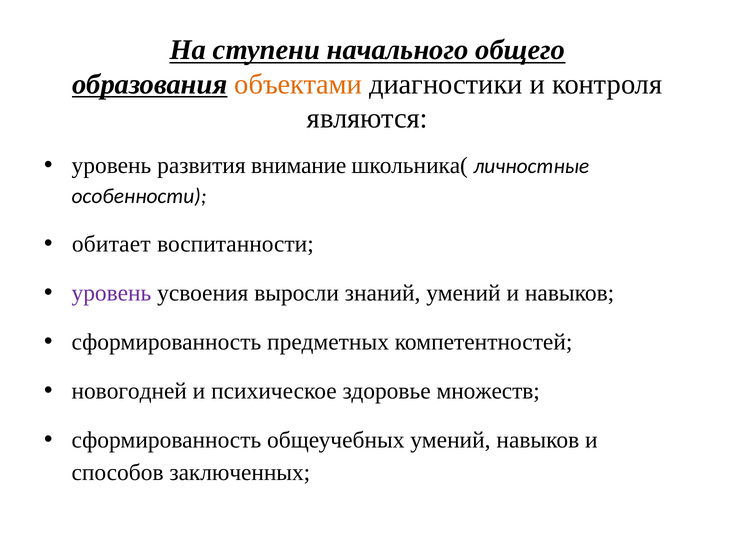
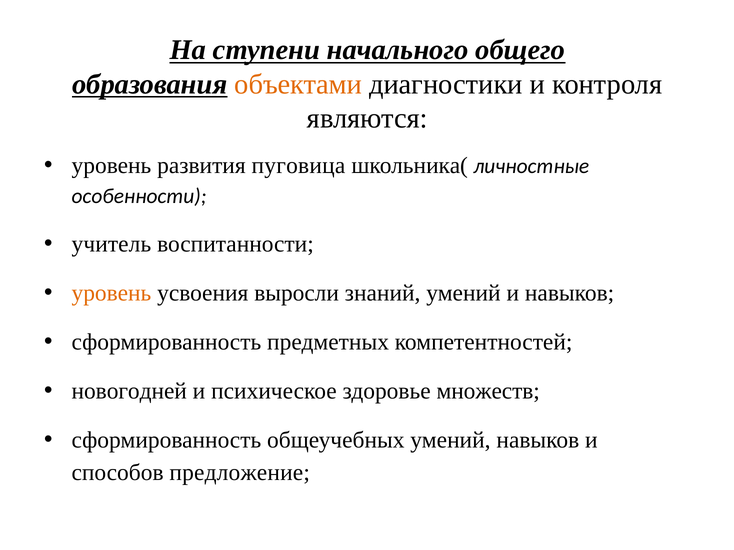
внимание: внимание -> пуговица (298, 166)
обитает: обитает -> учитель (111, 244)
уровень colour: purple -> orange (111, 293)
заключенных: заключенных -> предложение (240, 473)
